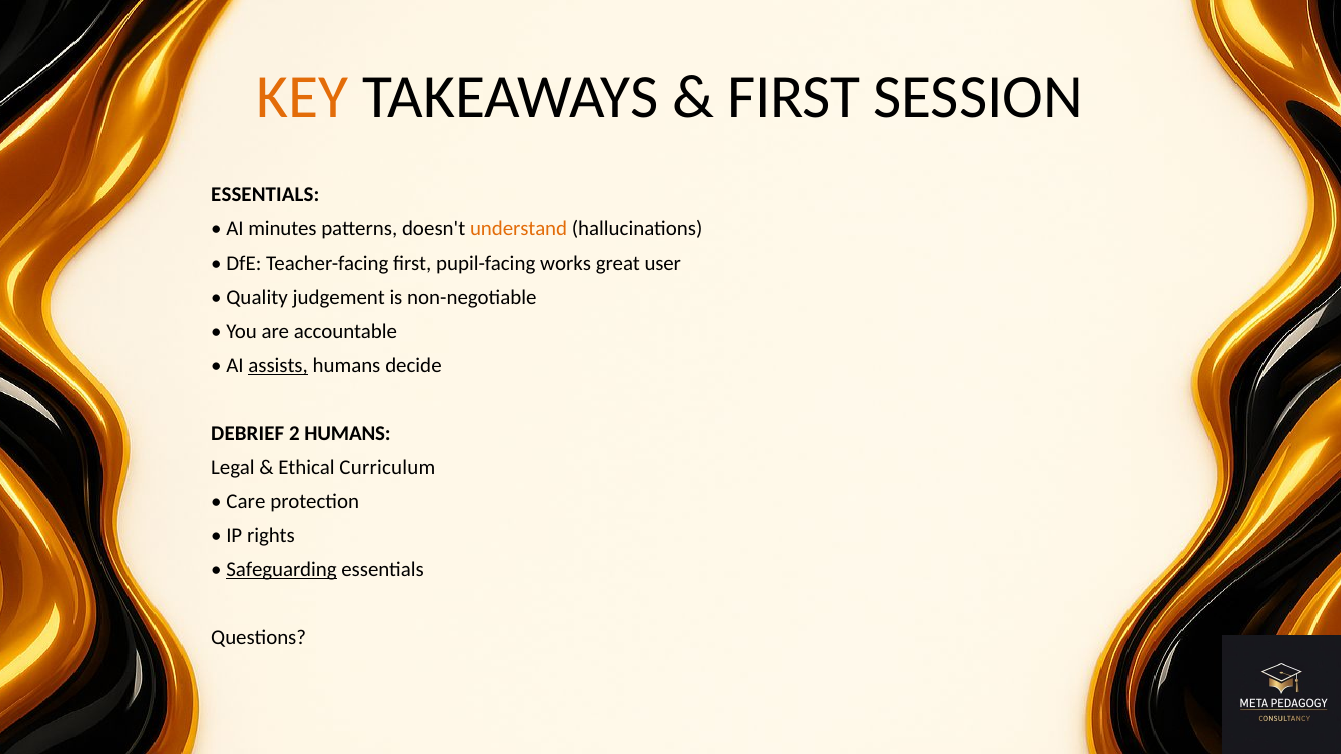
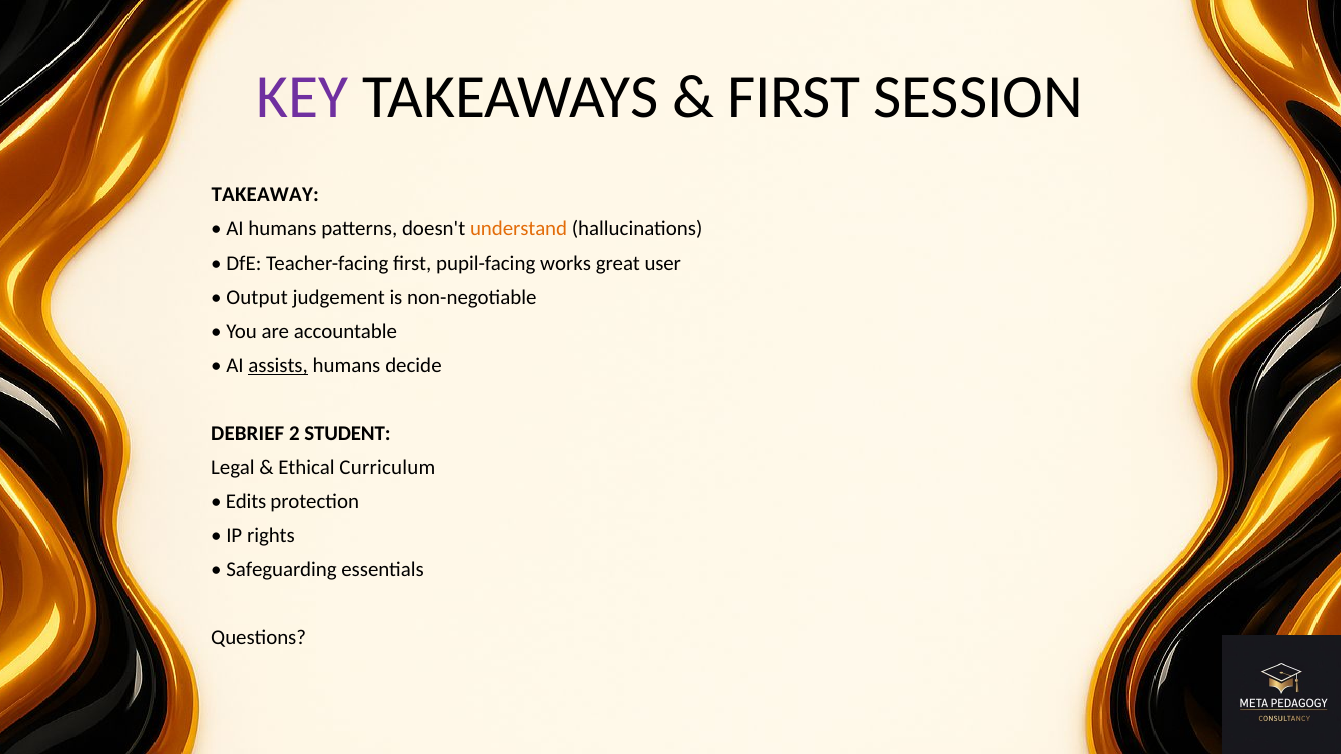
KEY colour: orange -> purple (303, 97)
ESSENTIALS: ESSENTIALS -> TAKEAWAY (265, 195)
AI minutes: minutes -> humans (282, 229)
Quality: Quality -> Output (257, 297)
2 HUMANS: HUMANS -> STUDENT (348, 434)
Care: Care -> Edits (246, 502)
Safeguarding underline: present -> none (281, 570)
